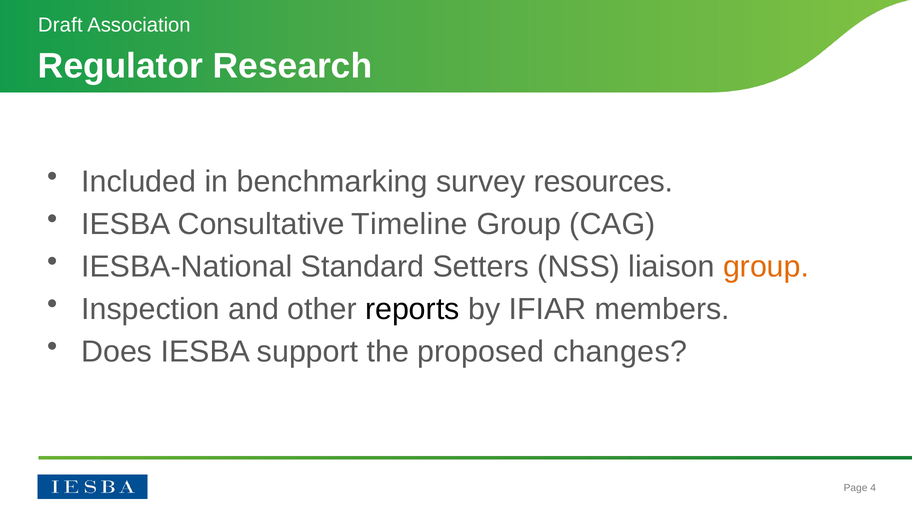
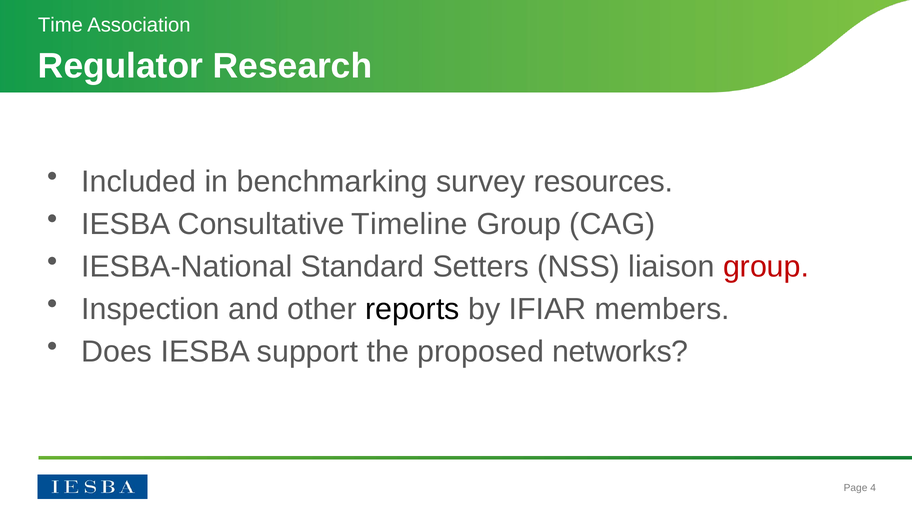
Draft: Draft -> Time (60, 25)
group colour: orange -> red (766, 267)
changes: changes -> networks (620, 352)
